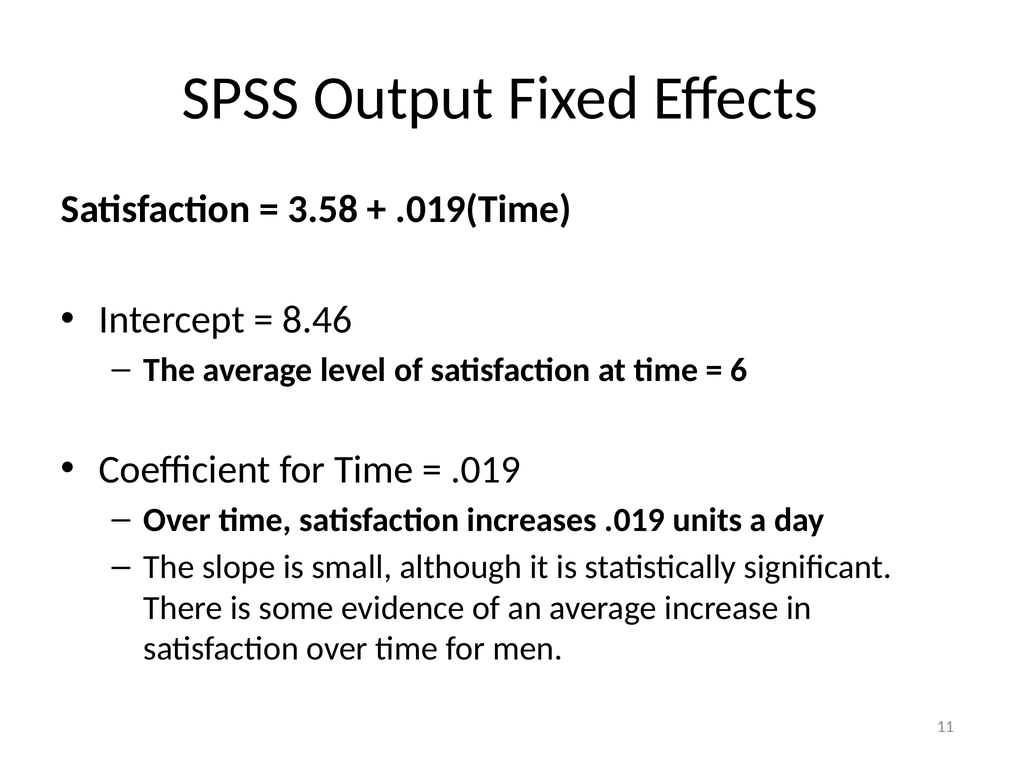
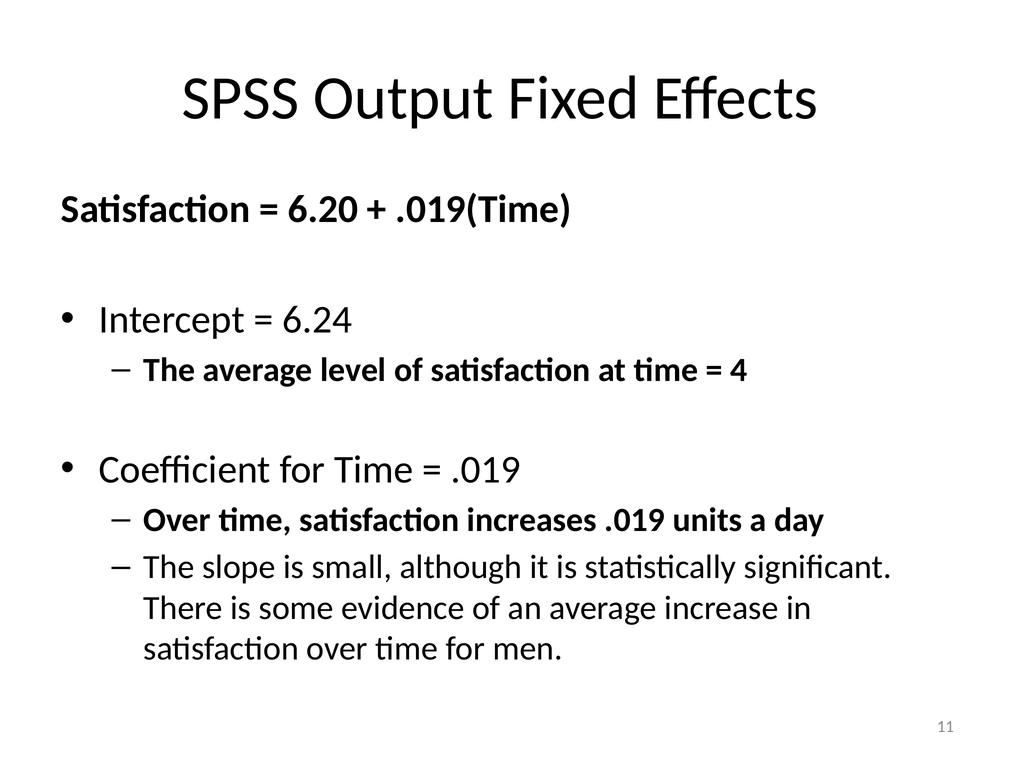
3.58: 3.58 -> 6.20 (323, 209)
8.46: 8.46 -> 6.24 (317, 320)
6: 6 -> 4 (739, 370)
